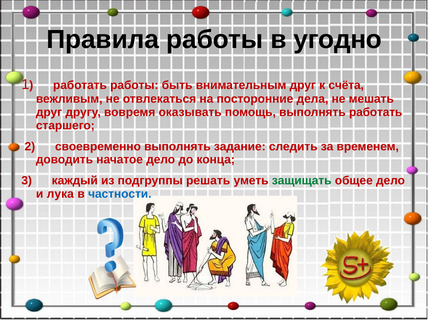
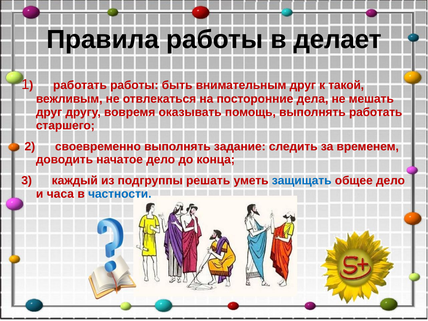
угодно: угодно -> делает (338, 40)
счёта: счёта -> такой (346, 85)
защищать colour: green -> blue (302, 181)
лука: лука -> часа (60, 194)
